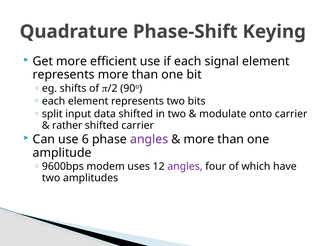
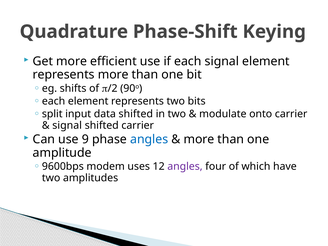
rather: rather -> signal (67, 125)
6: 6 -> 9 (85, 139)
angles colour: purple -> blue (149, 139)
